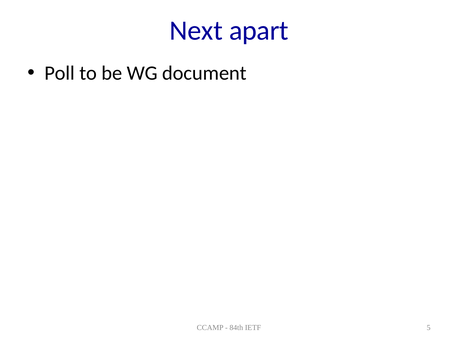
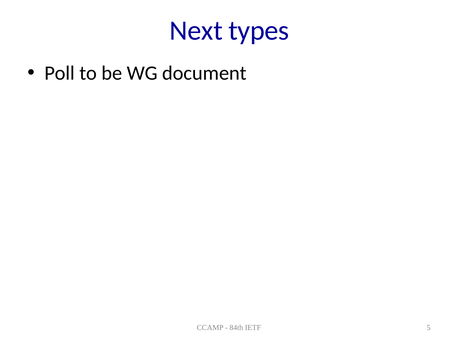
apart: apart -> types (259, 31)
